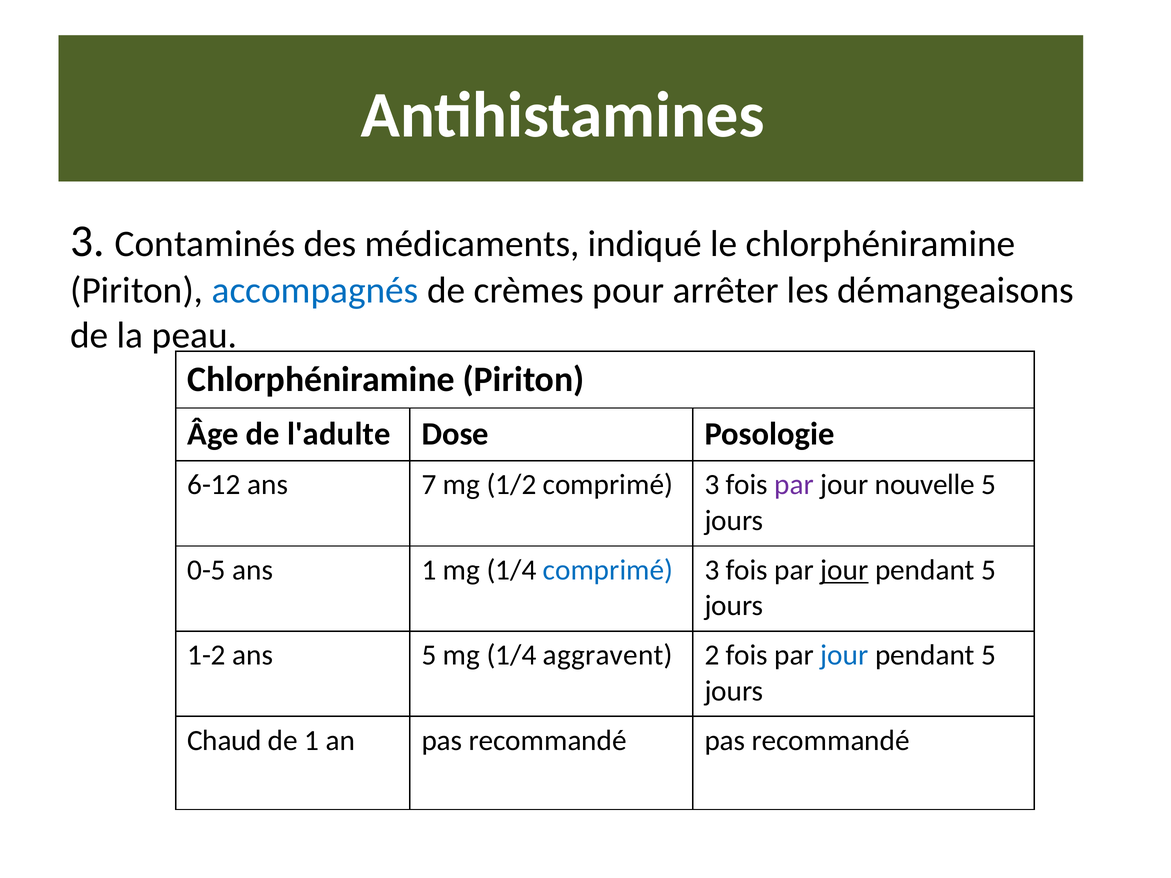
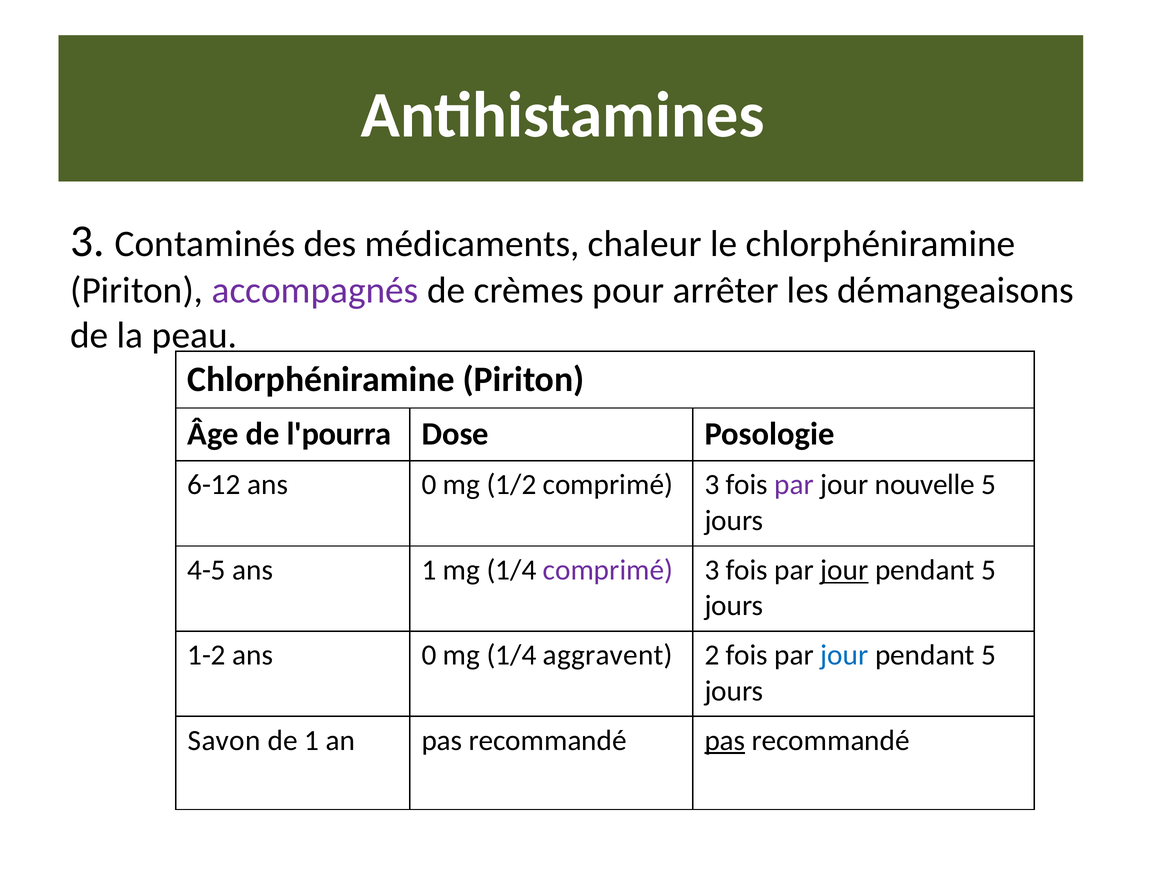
indiqué: indiqué -> chaleur (645, 244)
accompagnés colour: blue -> purple (315, 290)
l'adulte: l'adulte -> l'pourra (339, 434)
6-12 ans 7: 7 -> 0 (429, 485)
0-5: 0-5 -> 4-5 (207, 570)
comprimé colour: blue -> purple (608, 570)
1-2 ans 5: 5 -> 0 (429, 655)
Chaud: Chaud -> Savon (224, 741)
pas underline: none -> present (725, 741)
